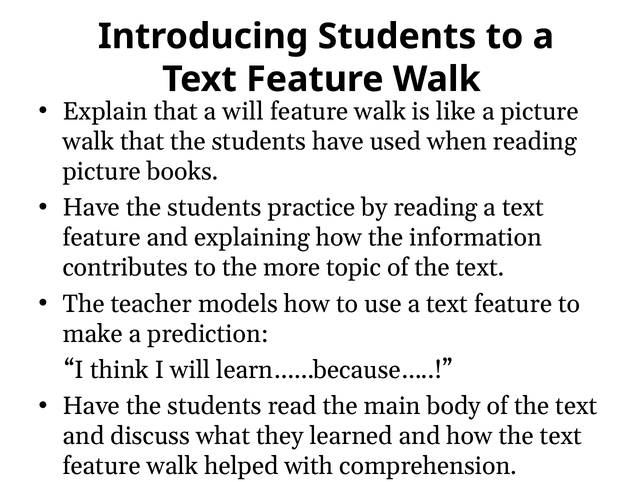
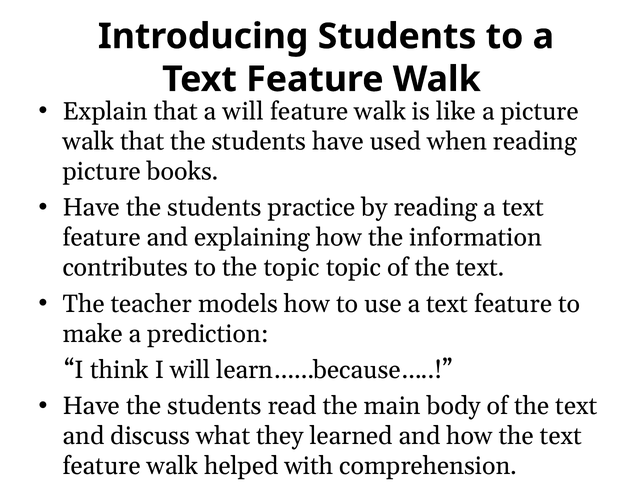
the more: more -> topic (292, 268)
